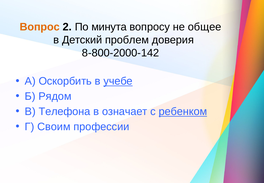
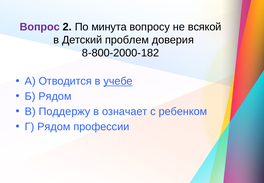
Вопрос colour: orange -> purple (40, 27)
общее: общее -> всякой (205, 27)
8-800-2000-142: 8-800-2000-142 -> 8-800-2000-182 (121, 53)
Оскорбить: Оскорбить -> Отводится (65, 81)
Телефона: Телефона -> Поддержу (64, 111)
ребенком underline: present -> none (183, 111)
Г Своим: Своим -> Рядом (54, 127)
